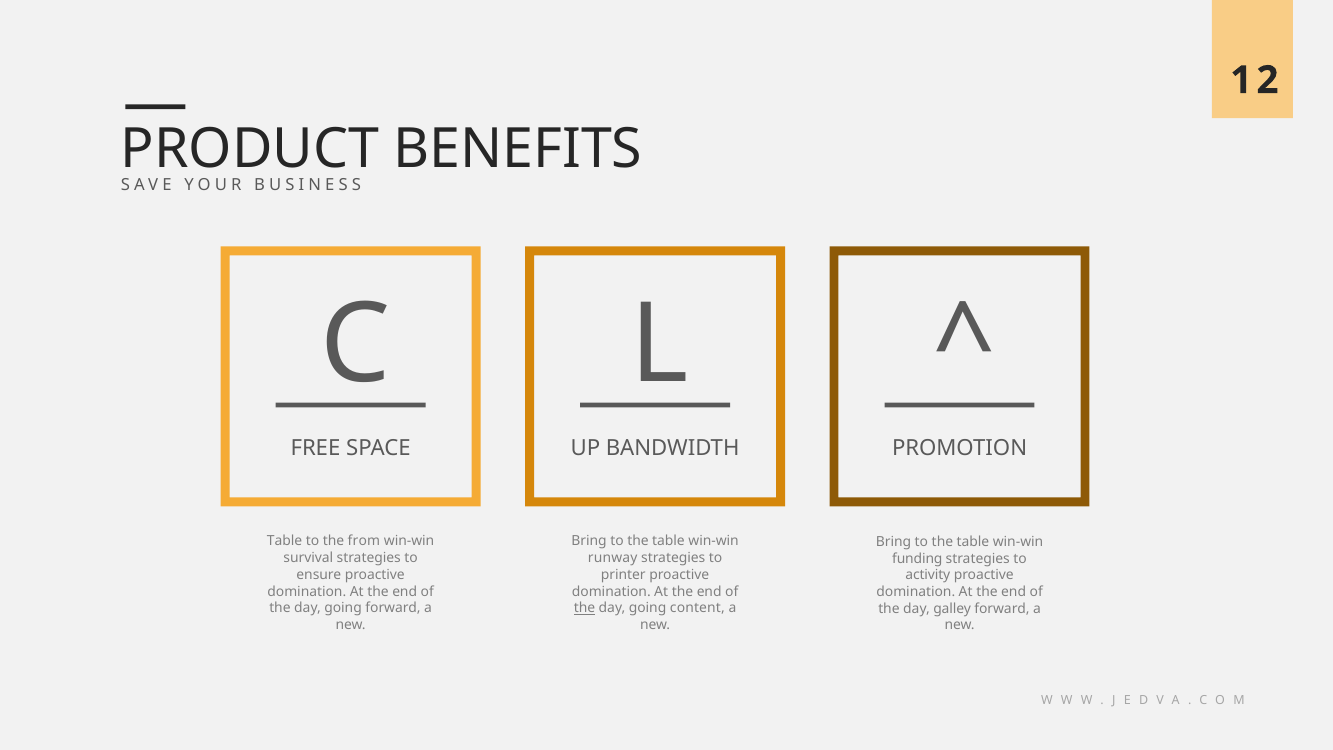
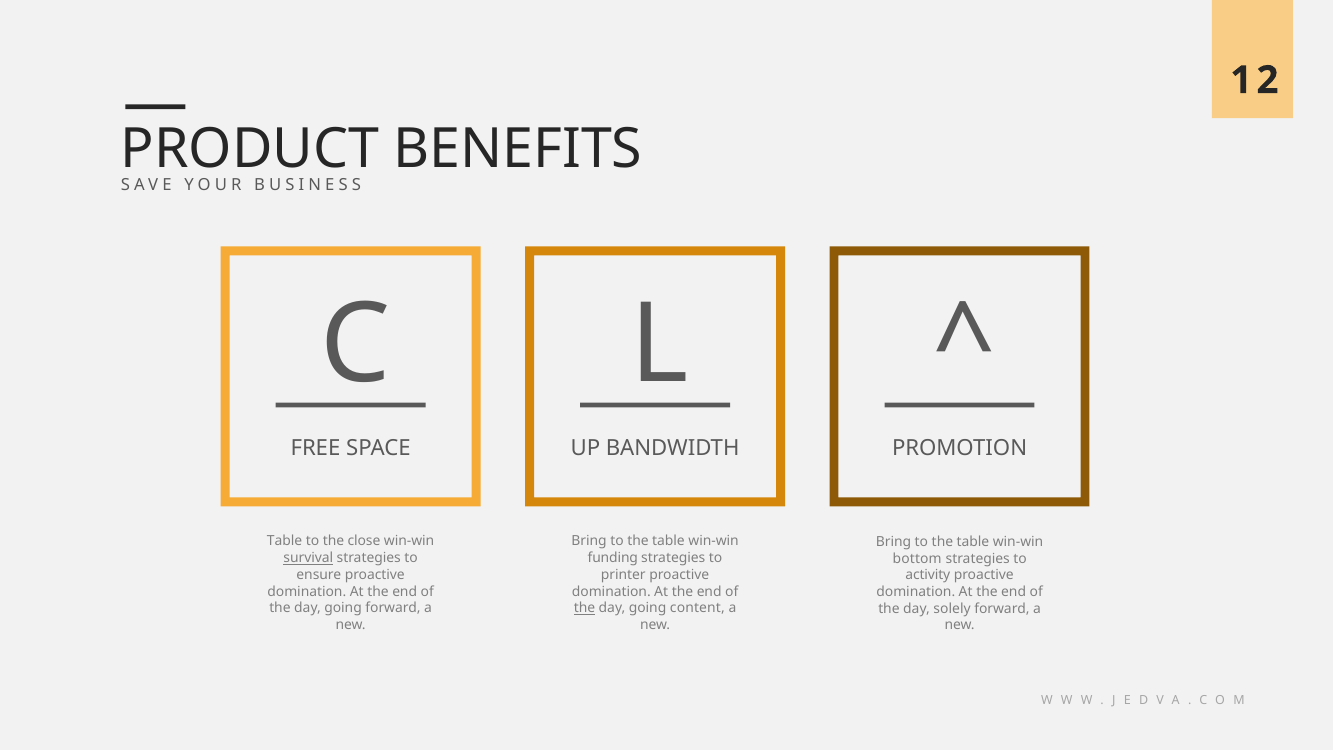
from: from -> close (364, 541)
survival underline: none -> present (308, 558)
runway: runway -> funding (613, 558)
funding: funding -> bottom (917, 558)
galley: galley -> solely (952, 608)
